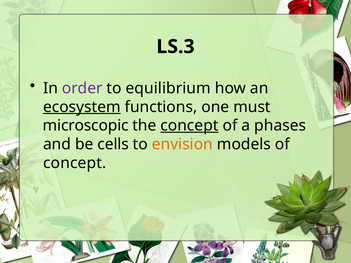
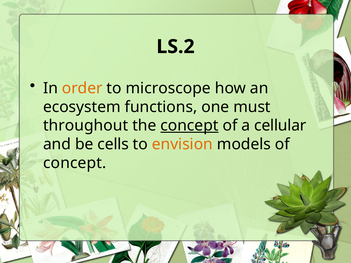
LS.3: LS.3 -> LS.2 (176, 47)
order colour: purple -> orange (82, 88)
equilibrium: equilibrium -> microscope (168, 88)
ecosystem underline: present -> none (82, 107)
microscopic: microscopic -> throughout (86, 126)
phases: phases -> cellular (280, 126)
